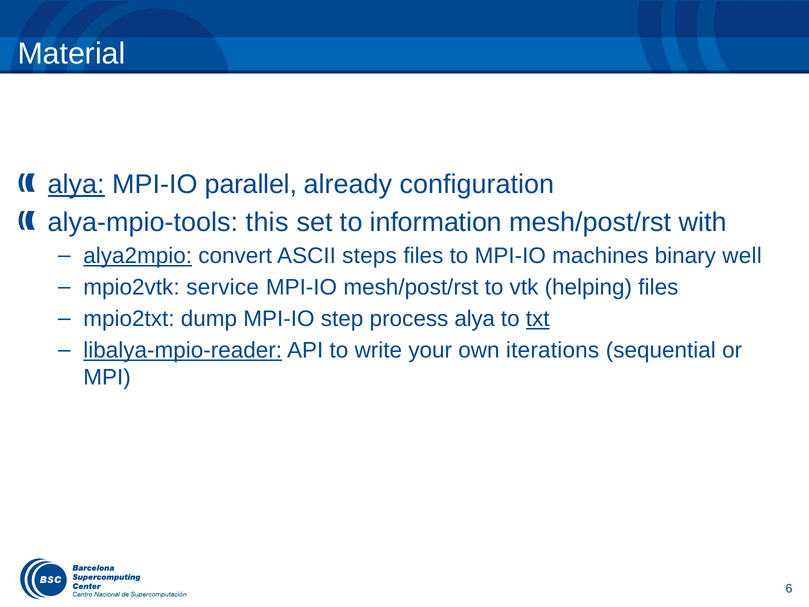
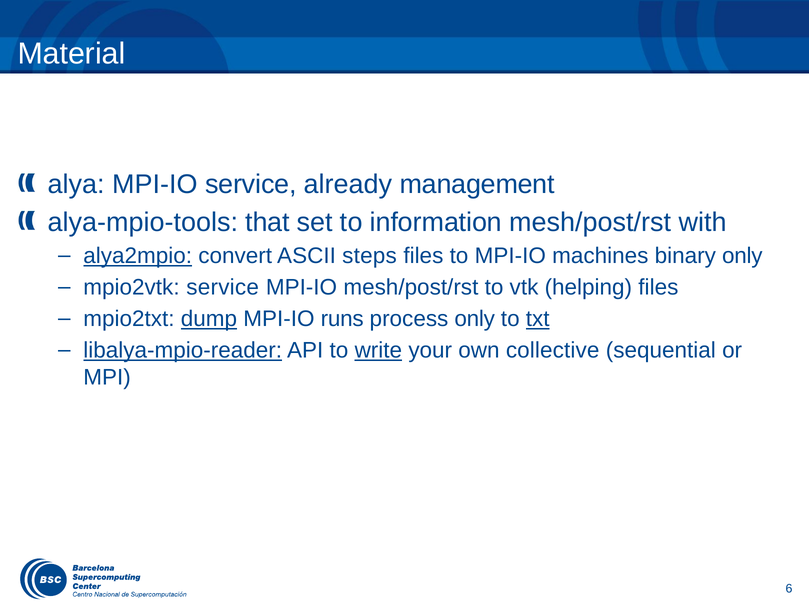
alya underline: present -> none (76, 184)
MPI-IO parallel: parallel -> service (251, 184)
configuration: configuration -> management (477, 184)
this: this -> that (267, 222)
binary well: well -> only (742, 256)
dump underline: none -> present (209, 319)
step: step -> runs (342, 319)
process alya: alya -> only (475, 319)
write underline: none -> present (378, 350)
iterations: iterations -> collective (553, 350)
